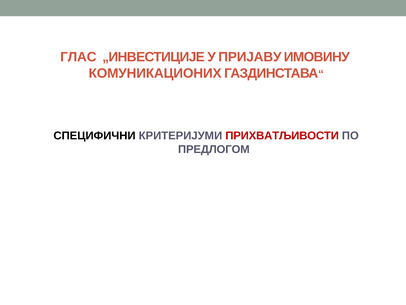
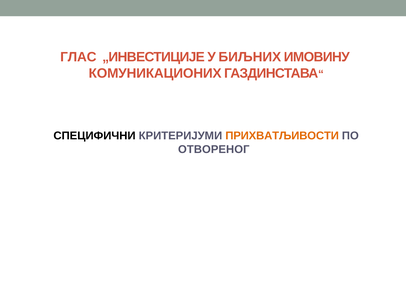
ПРИЈАВУ: ПРИЈАВУ -> БИЉНИХ (250, 57)
ПРИХВАТЉИВОСТИ colour: red -> orange (282, 136)
ПРЕДЛОГОМ: ПРЕДЛОГОМ -> ОТВОРЕНОГ (214, 149)
